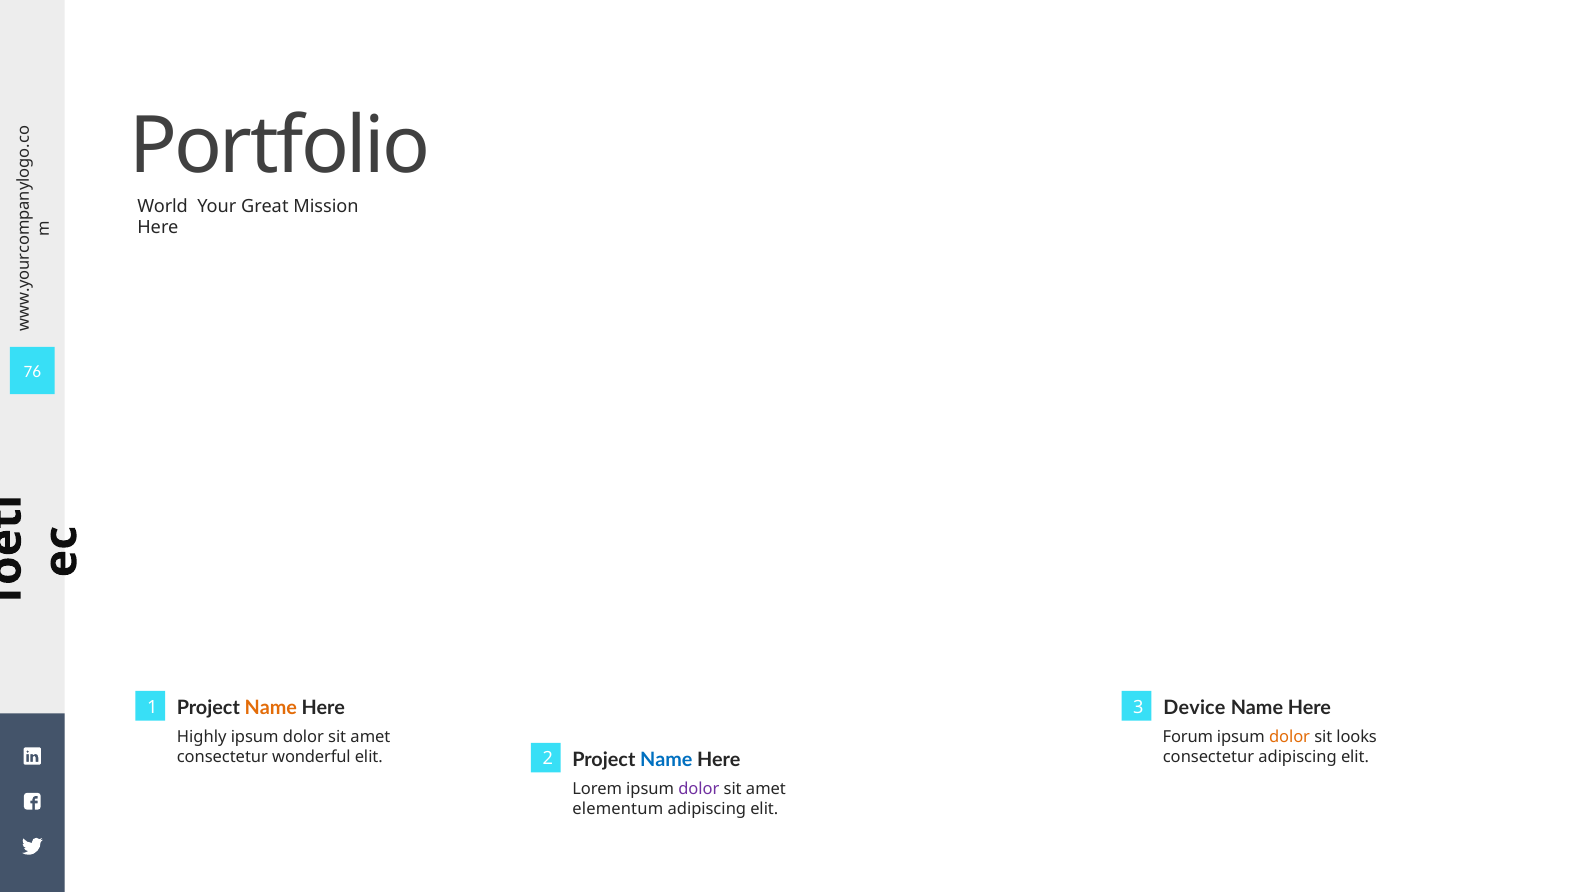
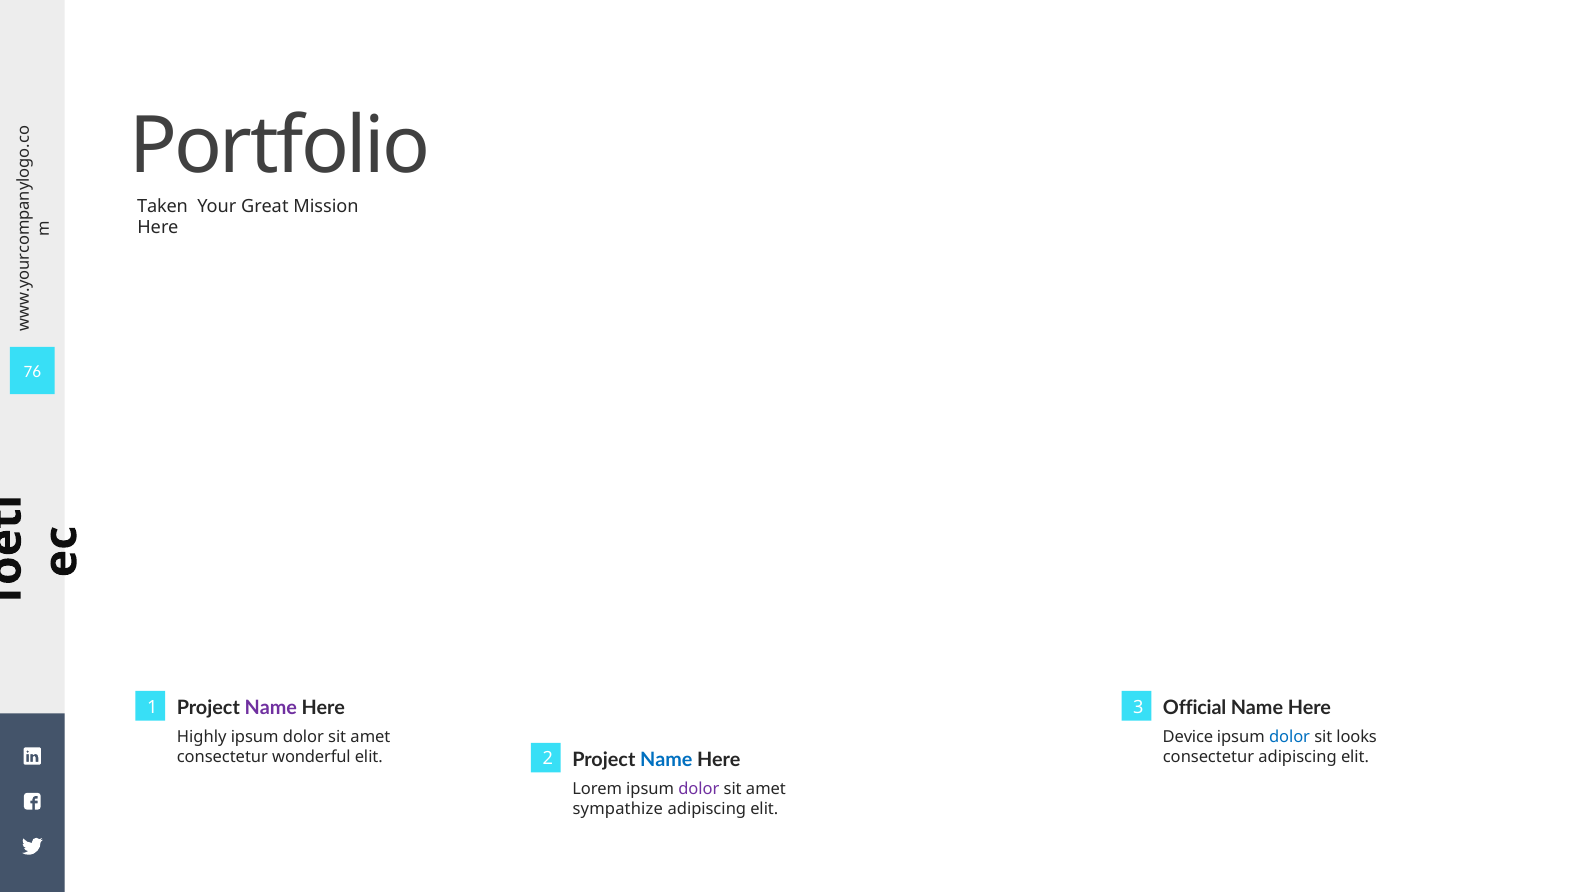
World: World -> Taken (163, 206)
Name colour: orange -> purple (271, 708)
Device: Device -> Official (1195, 708)
Forum: Forum -> Device (1188, 737)
dolor colour: orange -> blue (1290, 737)
elementum: elementum -> sympathize (618, 809)
